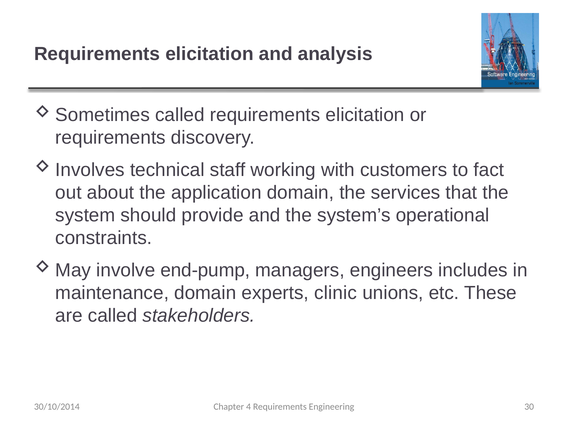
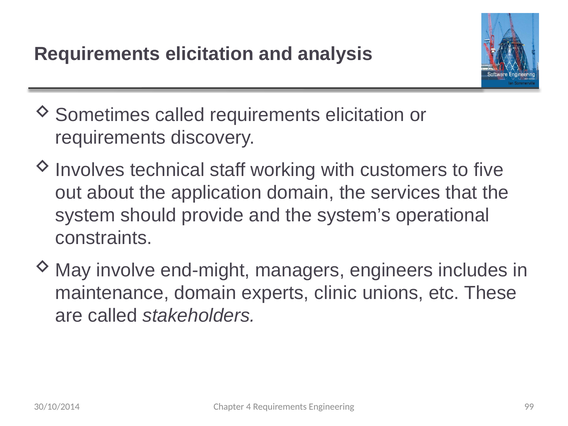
fact: fact -> five (489, 170)
end-pump: end-pump -> end-might (205, 270)
30: 30 -> 99 (529, 407)
